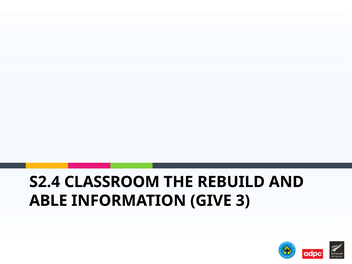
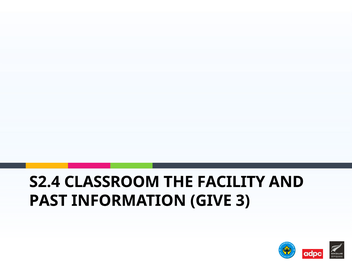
REBUILD: REBUILD -> FACILITY (231, 182)
ABLE: ABLE -> PAST (48, 201)
